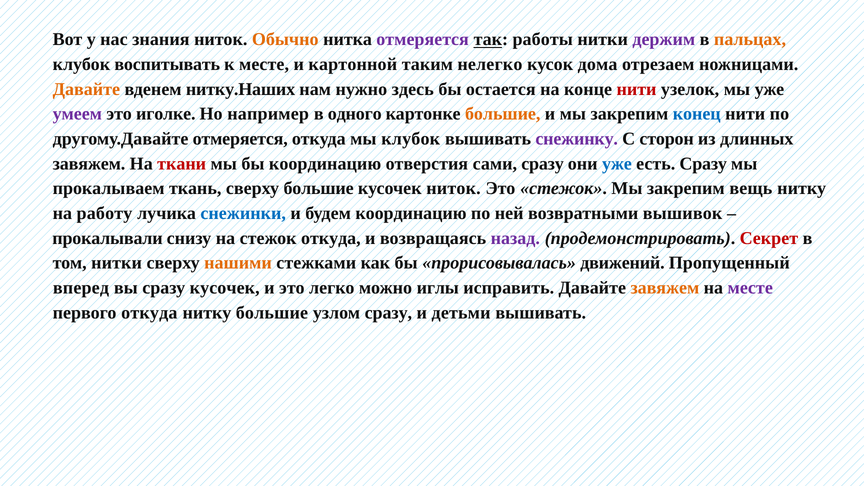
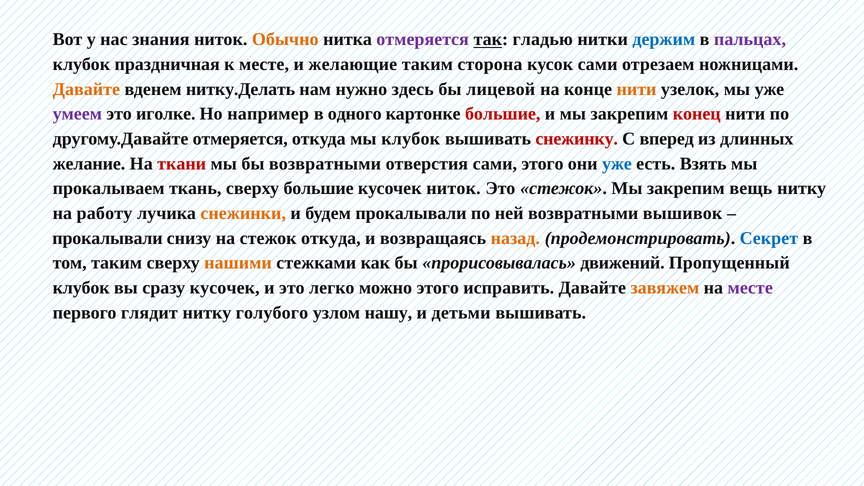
работы: работы -> гладью (543, 39)
держим colour: purple -> blue (664, 39)
пальцах colour: orange -> purple (750, 39)
воспитывать: воспитывать -> праздничная (167, 64)
картонной: картонной -> желающие (353, 64)
нелегко: нелегко -> сторона (490, 64)
кусок дома: дома -> сами (598, 64)
нитку.Наших: нитку.Наших -> нитку.Делать (241, 89)
остается: остается -> лицевой (501, 89)
нити colour: red -> orange (637, 89)
большие colour: orange -> red (503, 114)
конец colour: blue -> red (697, 114)
снежинку colour: purple -> red (577, 139)
сторон: сторон -> вперед (667, 139)
завяжем: завяжем -> желание (89, 164)
бы координацию: координацию -> возвратными (325, 164)
сами сразу: сразу -> этого (543, 164)
есть Сразу: Сразу -> Взять (703, 164)
снежинки colour: blue -> orange (243, 213)
будем координацию: координацию -> прокалывали (411, 213)
назад colour: purple -> orange (515, 238)
Секрет colour: red -> blue (769, 238)
том нитки: нитки -> таким (117, 263)
вперед: вперед -> клубок (81, 288)
можно иглы: иглы -> этого (438, 288)
первого откуда: откуда -> глядит (149, 313)
нитку большие: большие -> голубого (272, 313)
узлом сразу: сразу -> нашу (388, 313)
